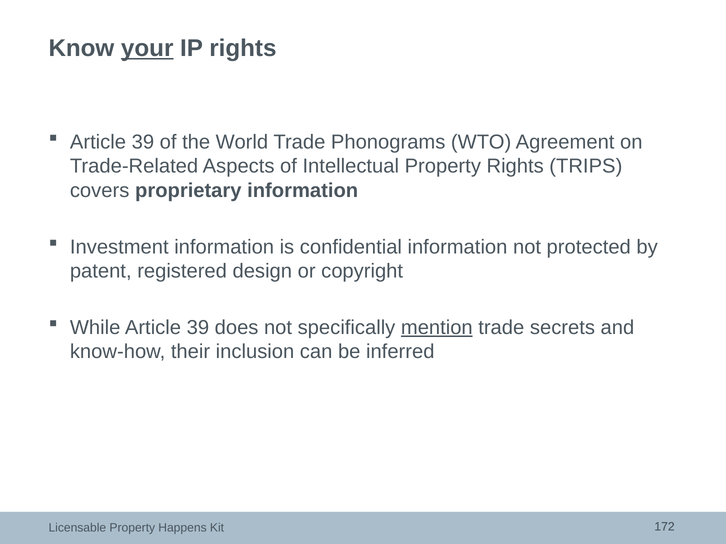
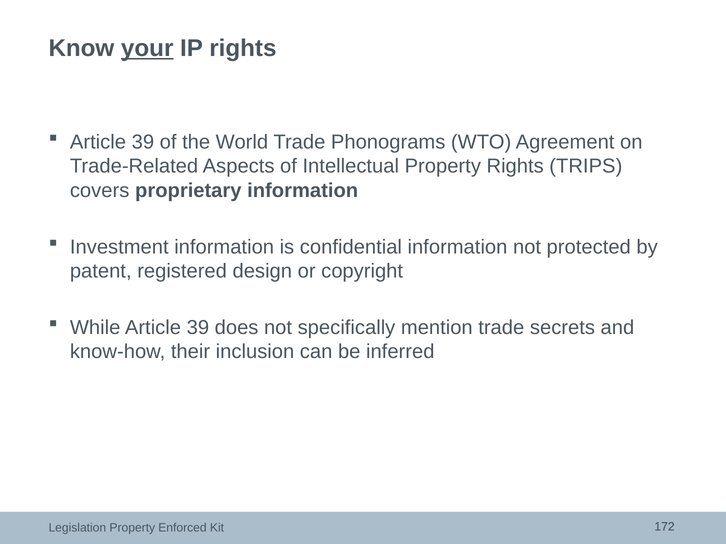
mention underline: present -> none (437, 328)
Licensable: Licensable -> Legislation (77, 528)
Happens: Happens -> Enforced (182, 528)
